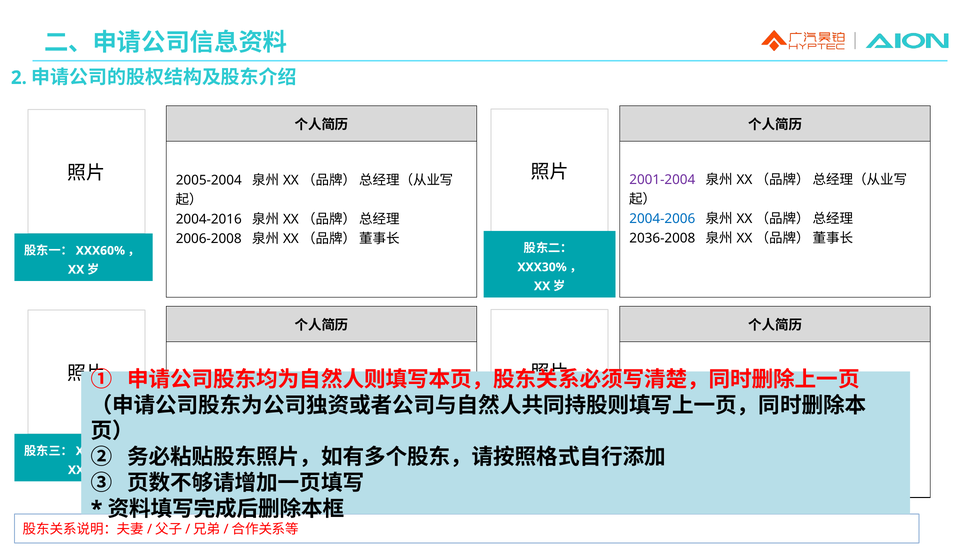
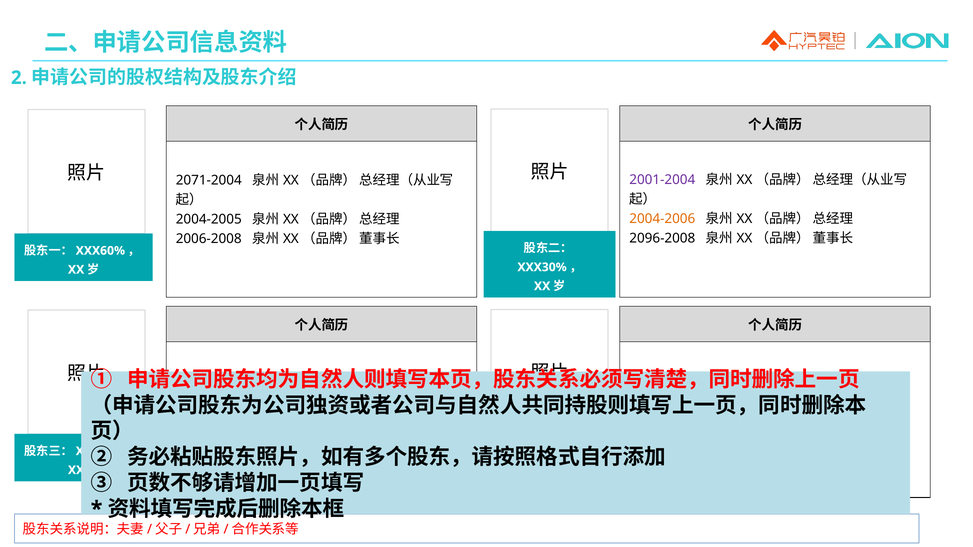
2005-2004: 2005-2004 -> 2071-2004 (209, 180)
2004-2006 colour: blue -> orange (662, 219)
2004-2016: 2004-2016 -> 2004-2005 (209, 219)
2036-2008: 2036-2008 -> 2096-2008 (662, 239)
